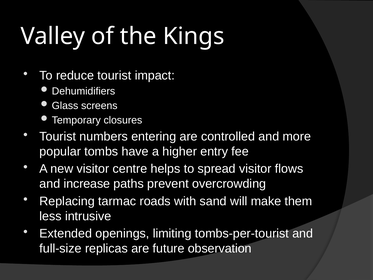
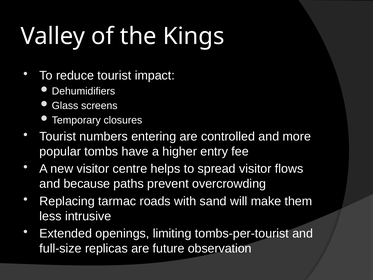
increase: increase -> because (87, 184)
